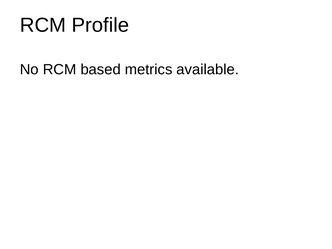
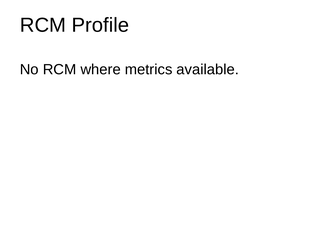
based: based -> where (101, 70)
